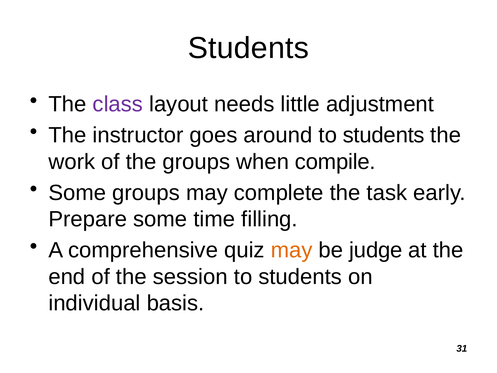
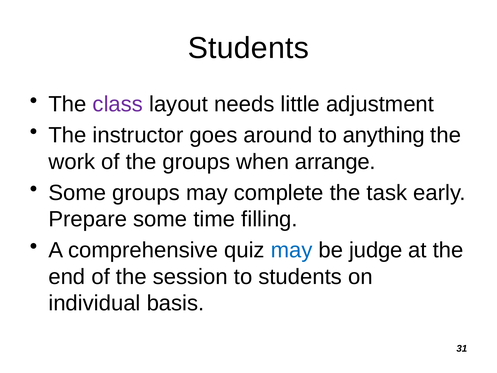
around to students: students -> anything (384, 135)
compile: compile -> arrange (335, 162)
may colour: orange -> blue (292, 250)
